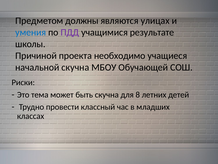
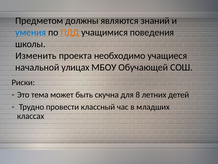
улицах: улицах -> знаний (155, 21)
ПДД colour: purple -> orange (70, 32)
результате: результате -> поведения (152, 32)
Причиной: Причиной -> Изменить (36, 56)
начальной скучна: скучна -> улицах (75, 67)
